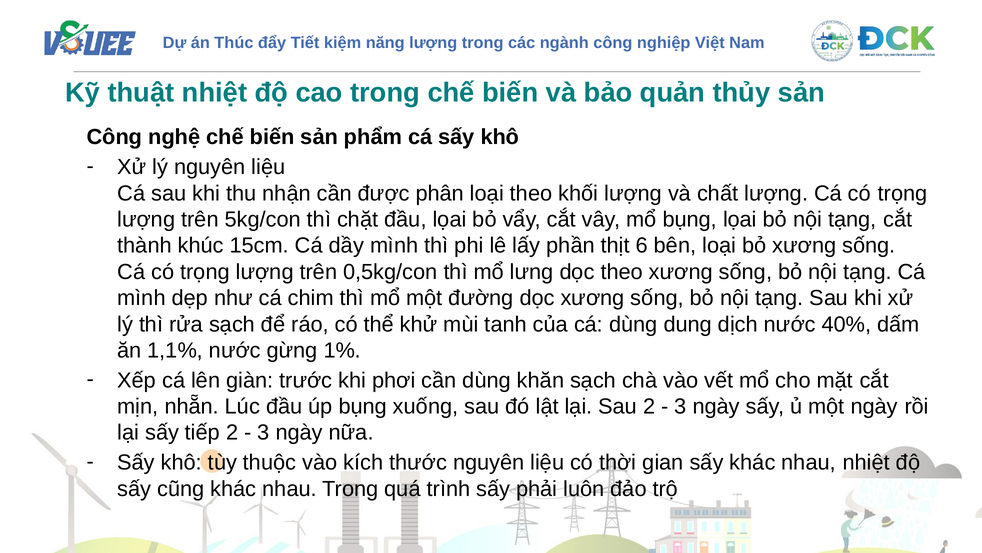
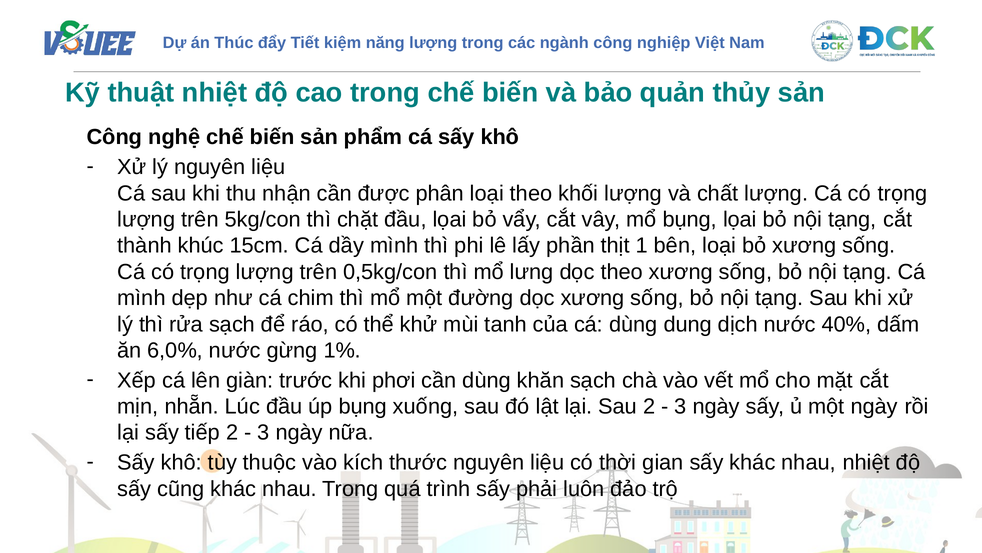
6: 6 -> 1 (642, 245)
1,1%: 1,1% -> 6,0% (175, 350)
